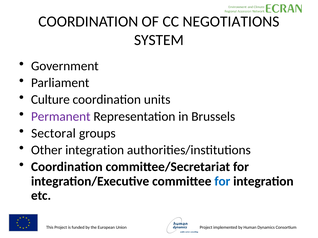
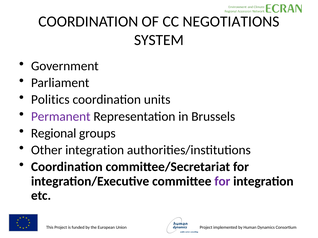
Culture: Culture -> Politics (50, 100)
Sectoral: Sectoral -> Regional (54, 134)
for colour: blue -> purple (222, 182)
